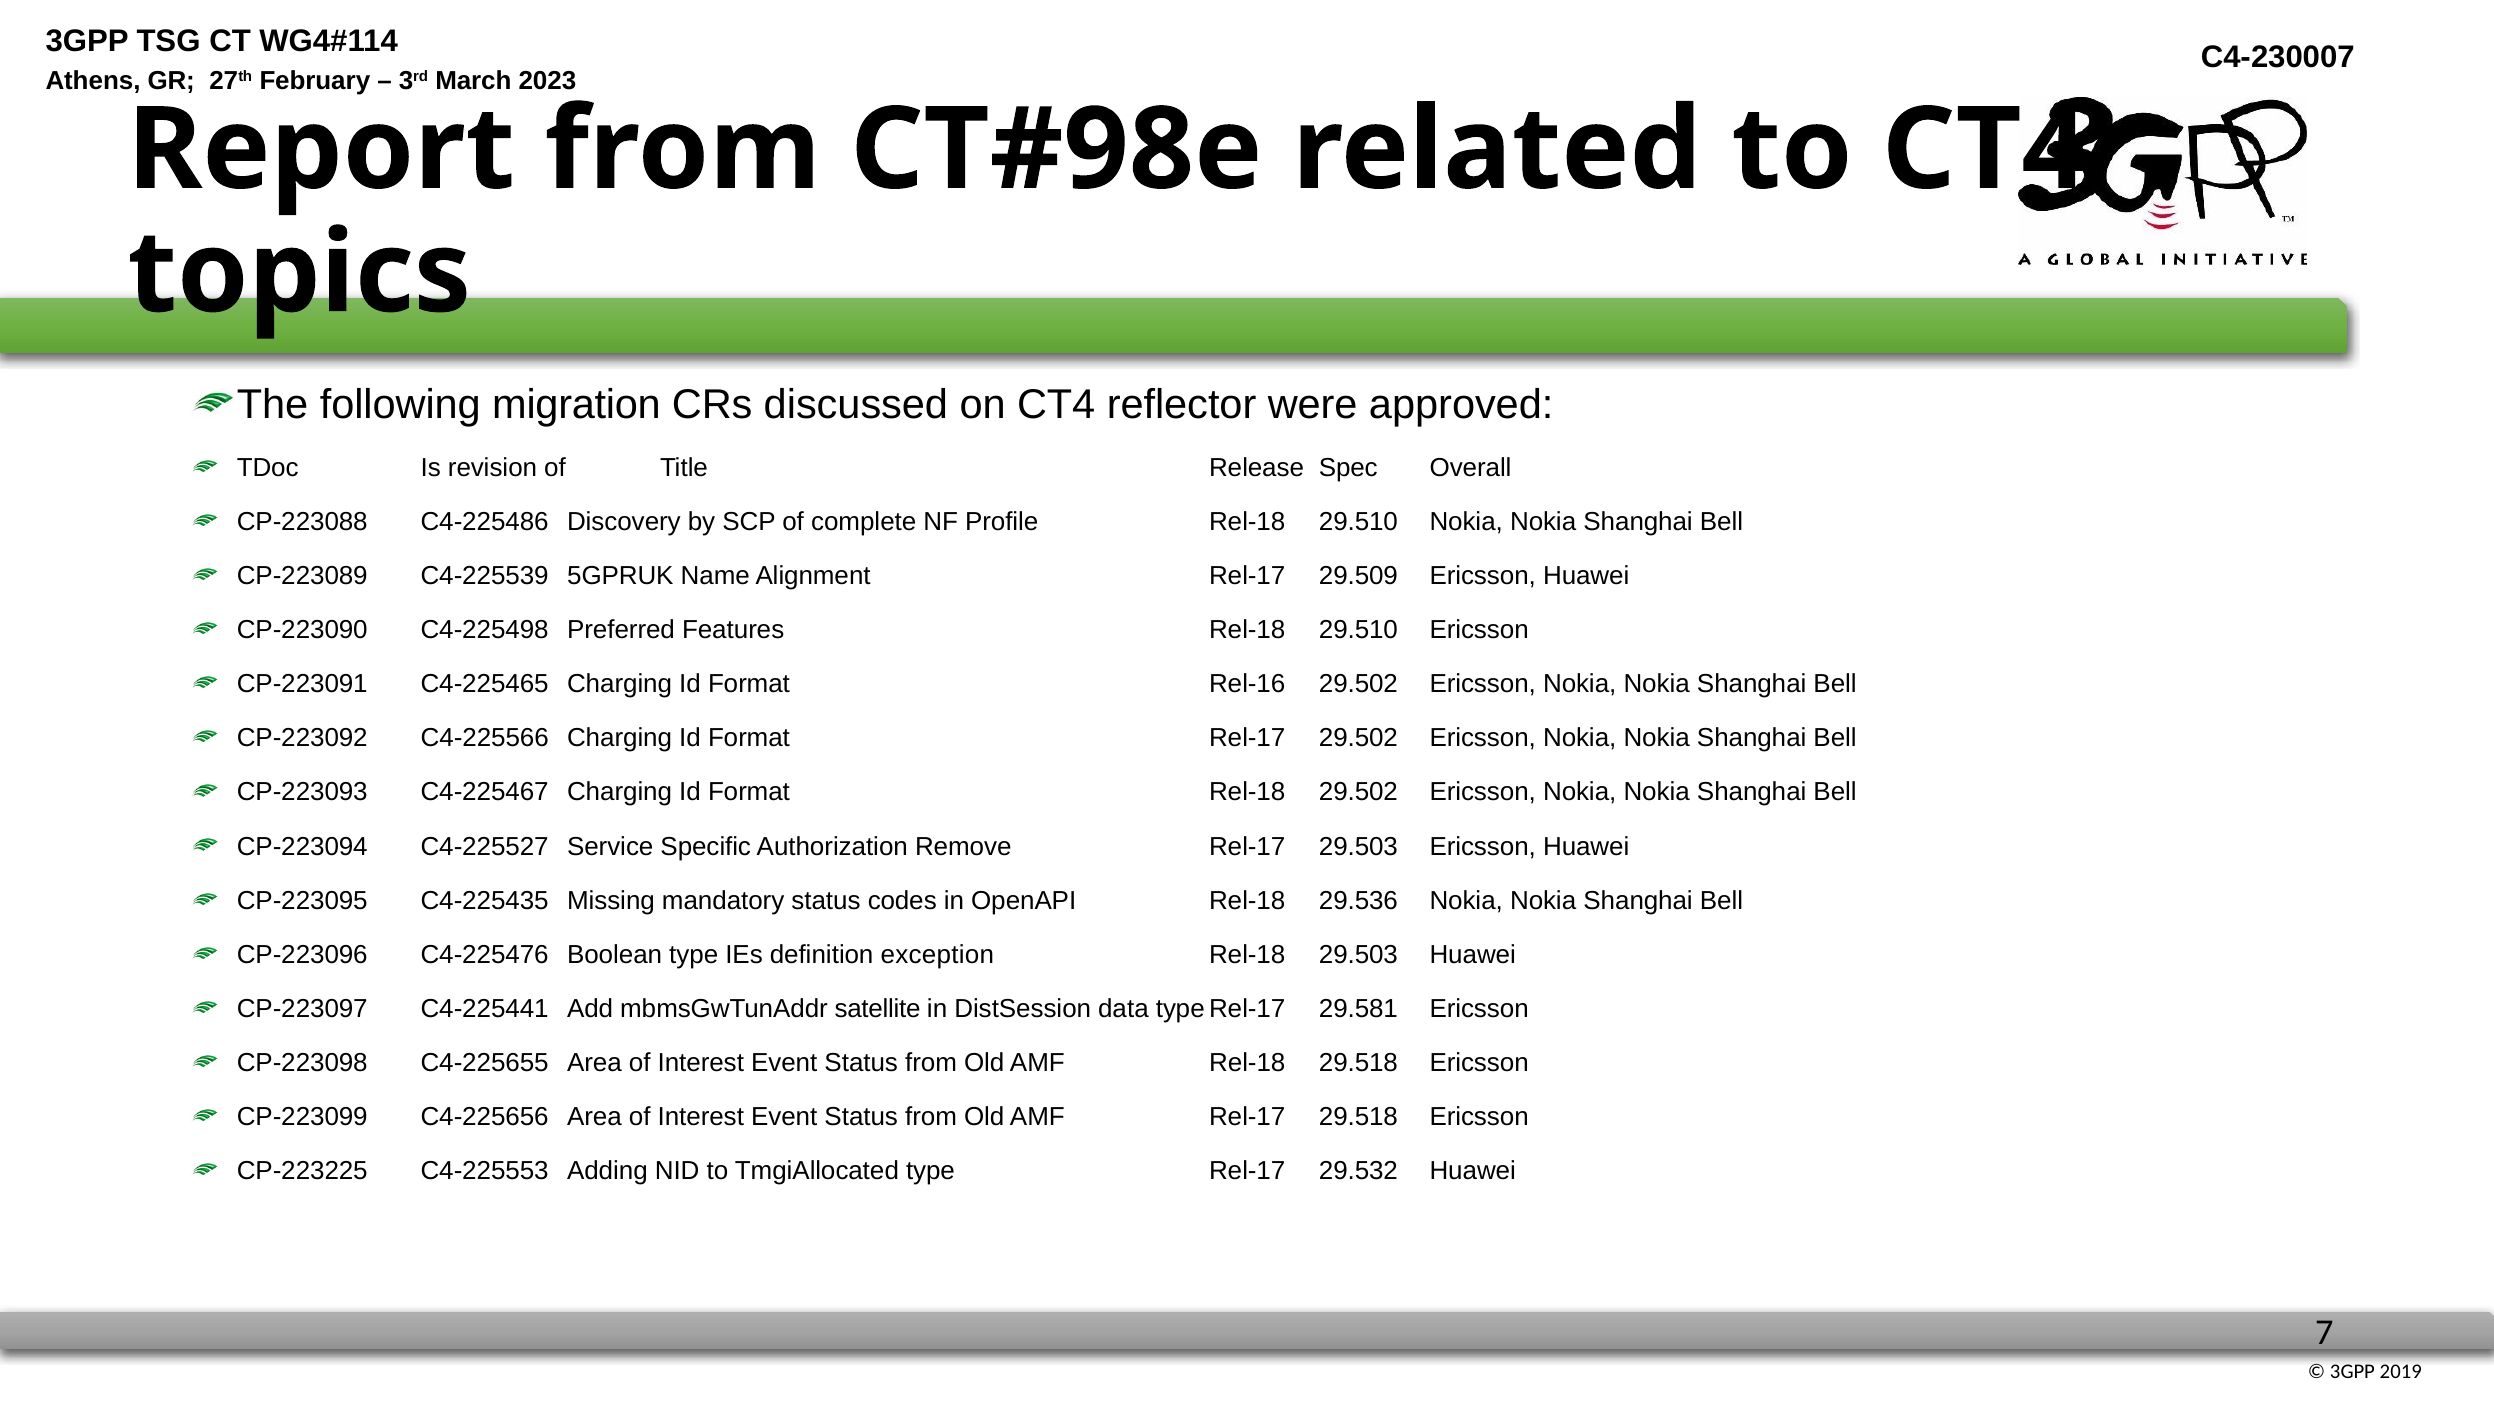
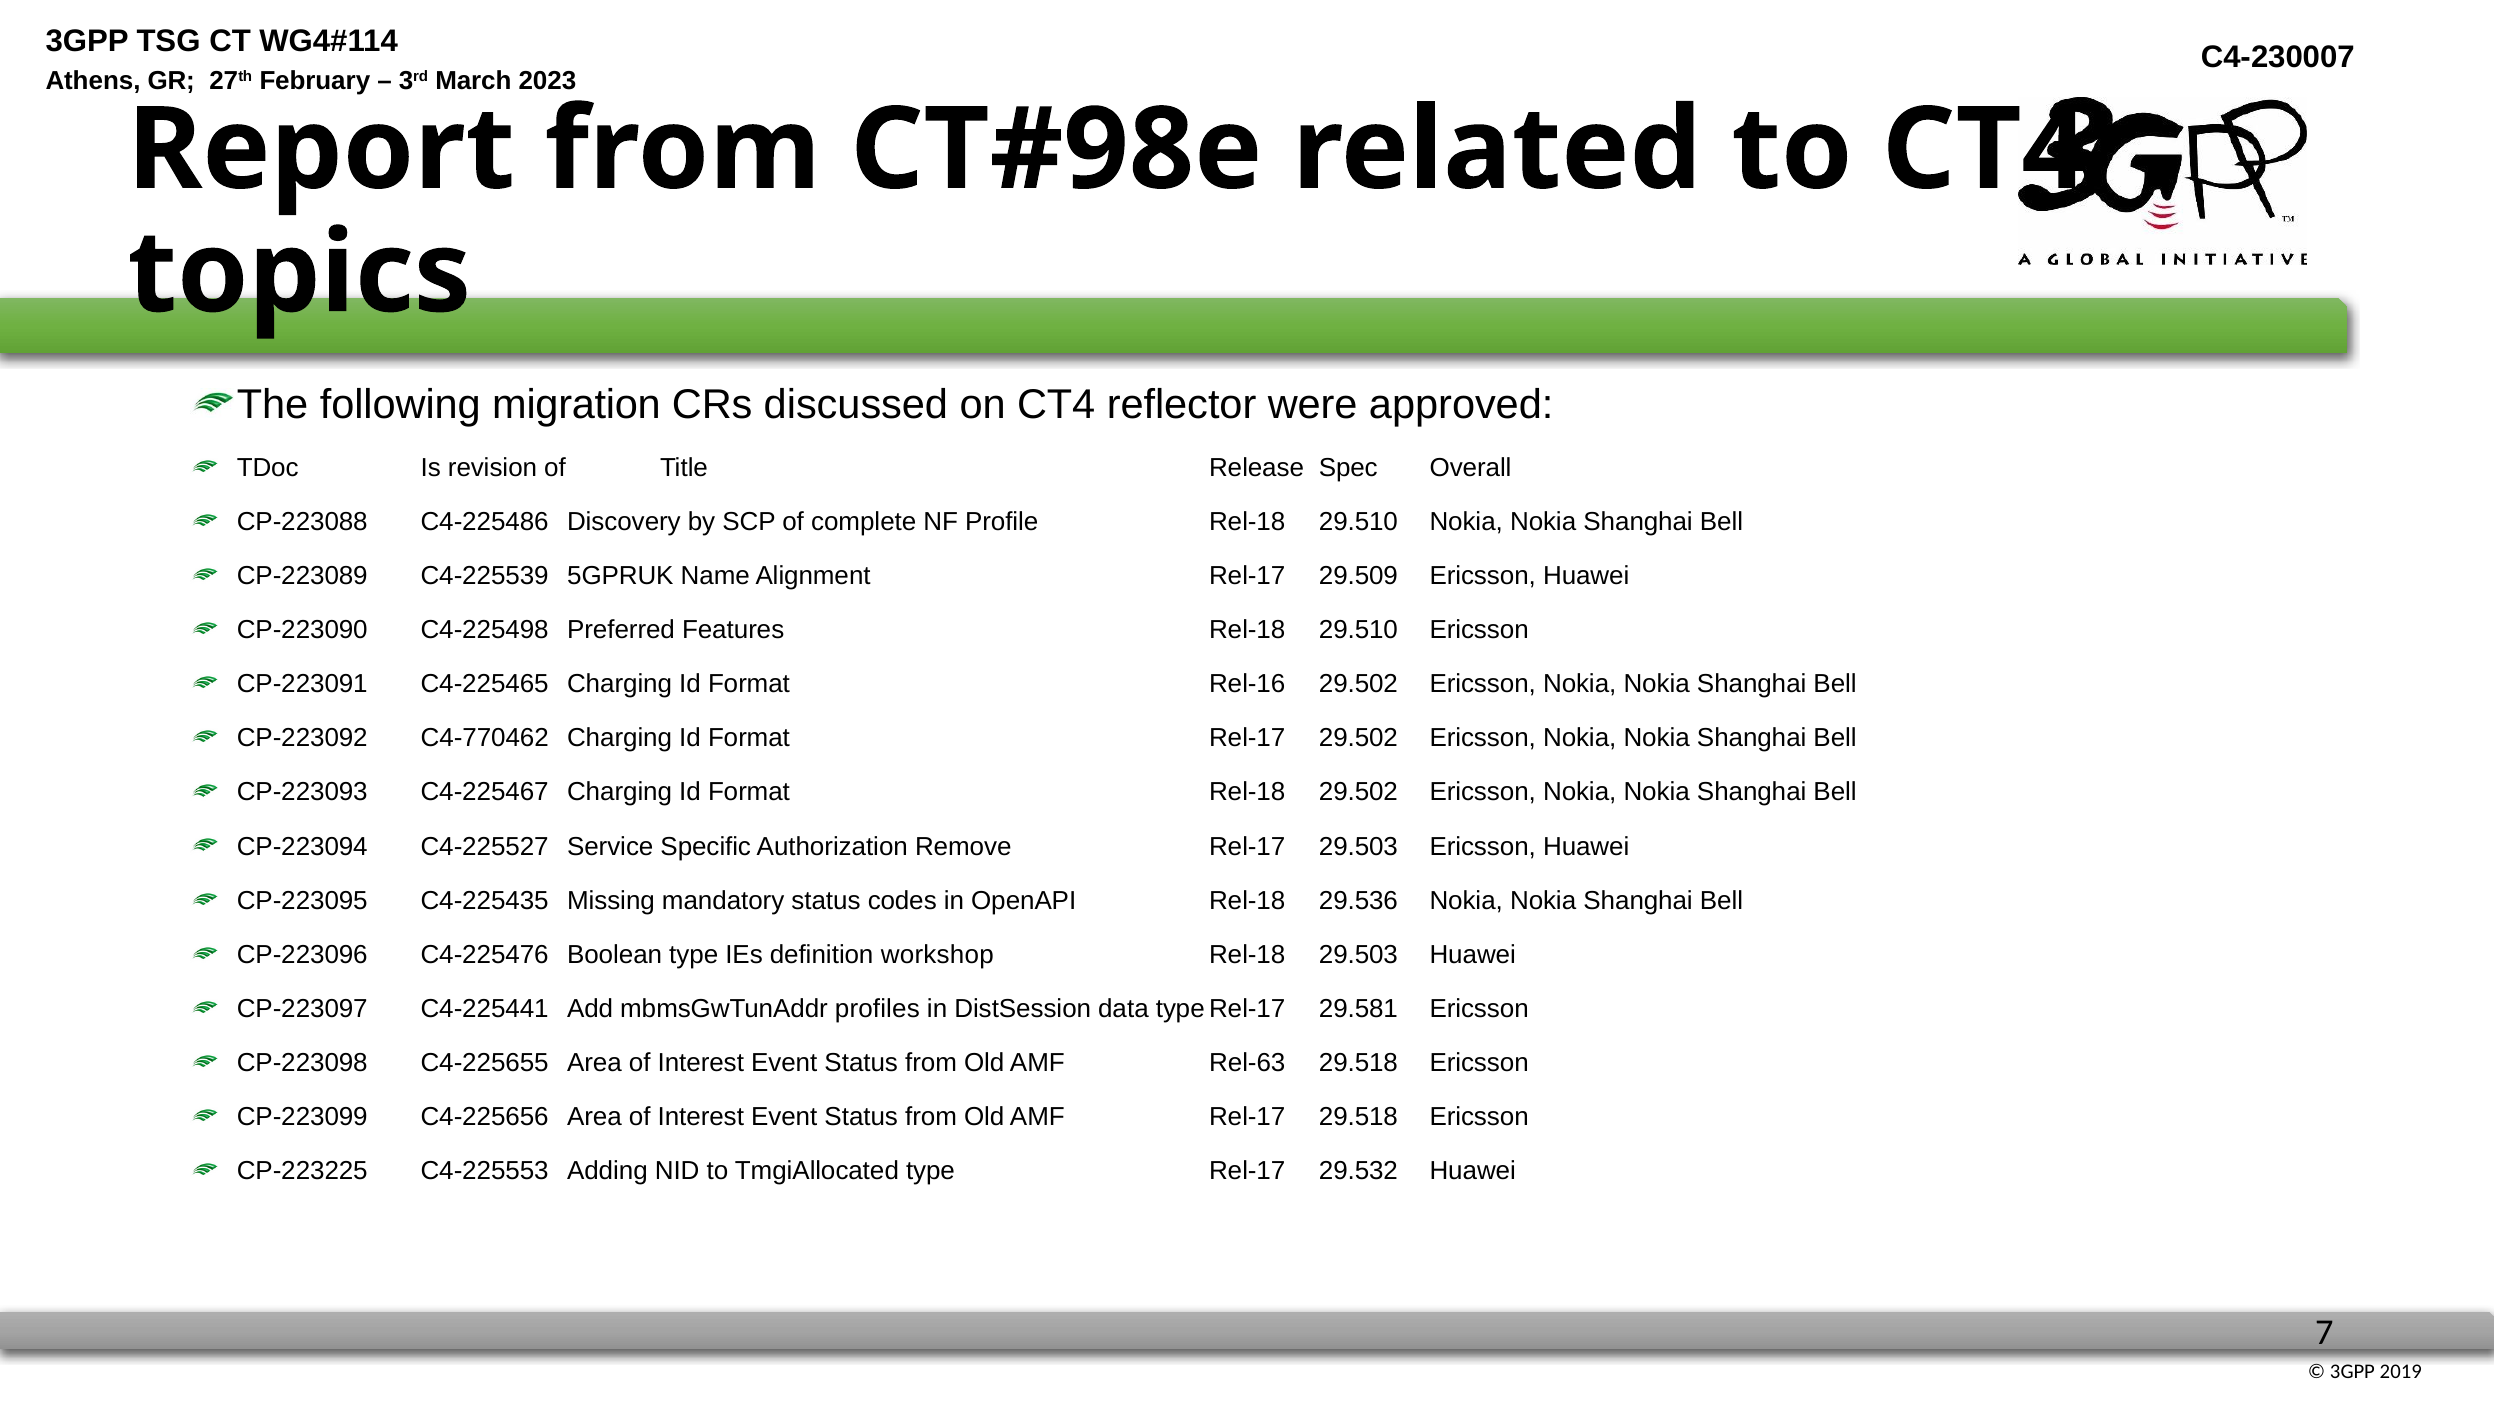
C4-225566: C4-225566 -> C4-770462 (485, 738)
exception: exception -> workshop (937, 955)
satellite: satellite -> profiles (877, 1009)
AMF Rel-18: Rel-18 -> Rel-63 (1247, 1063)
